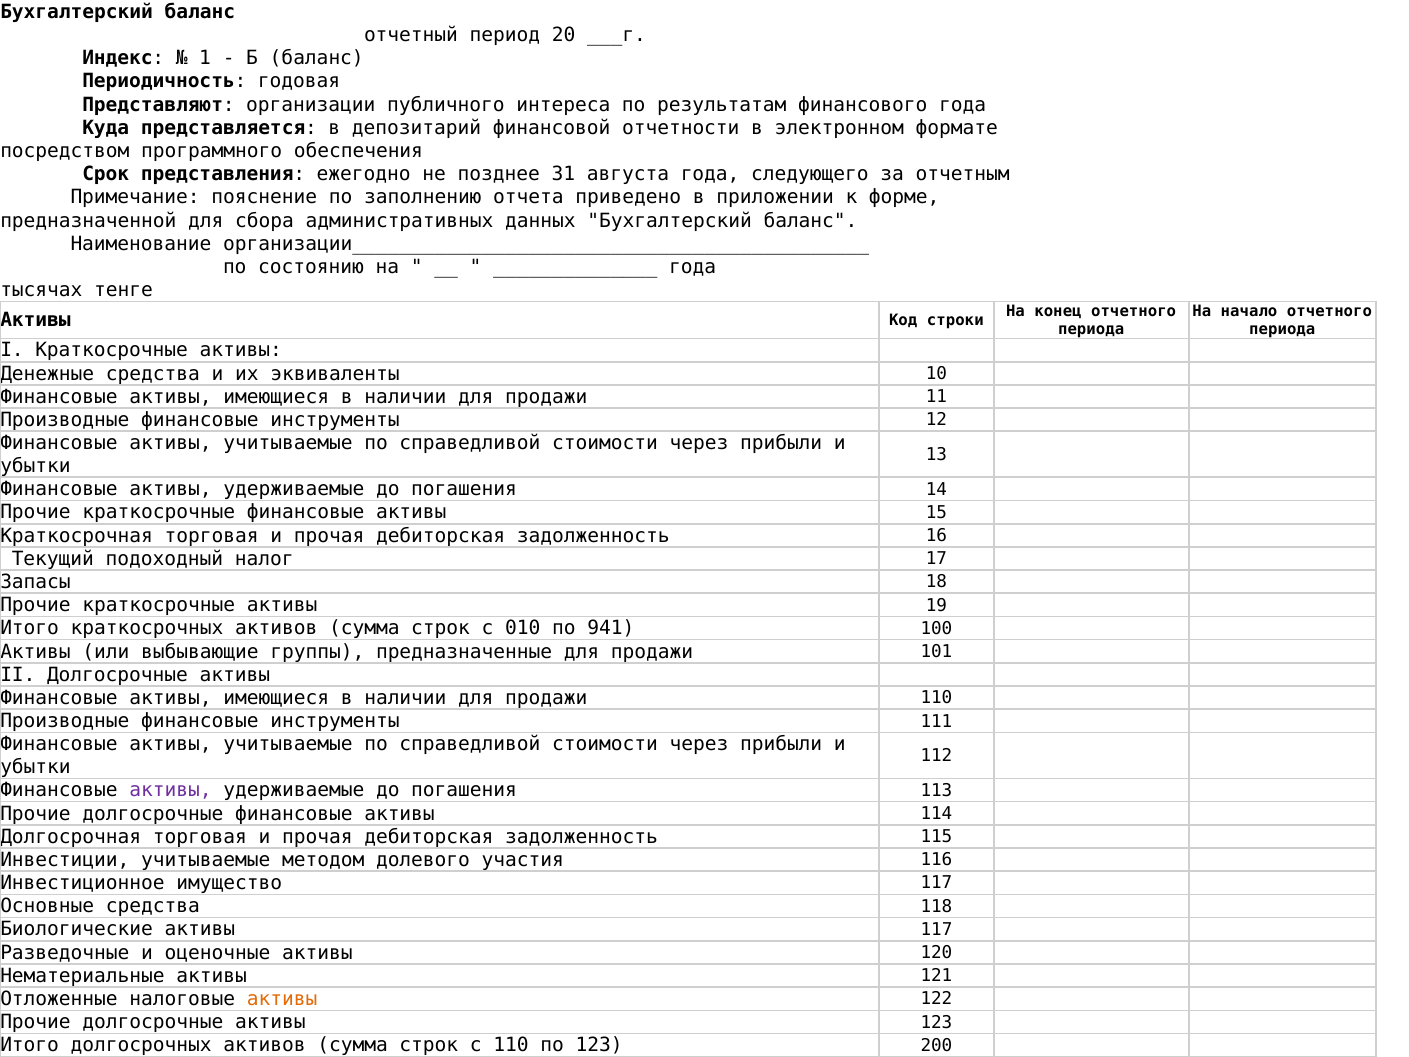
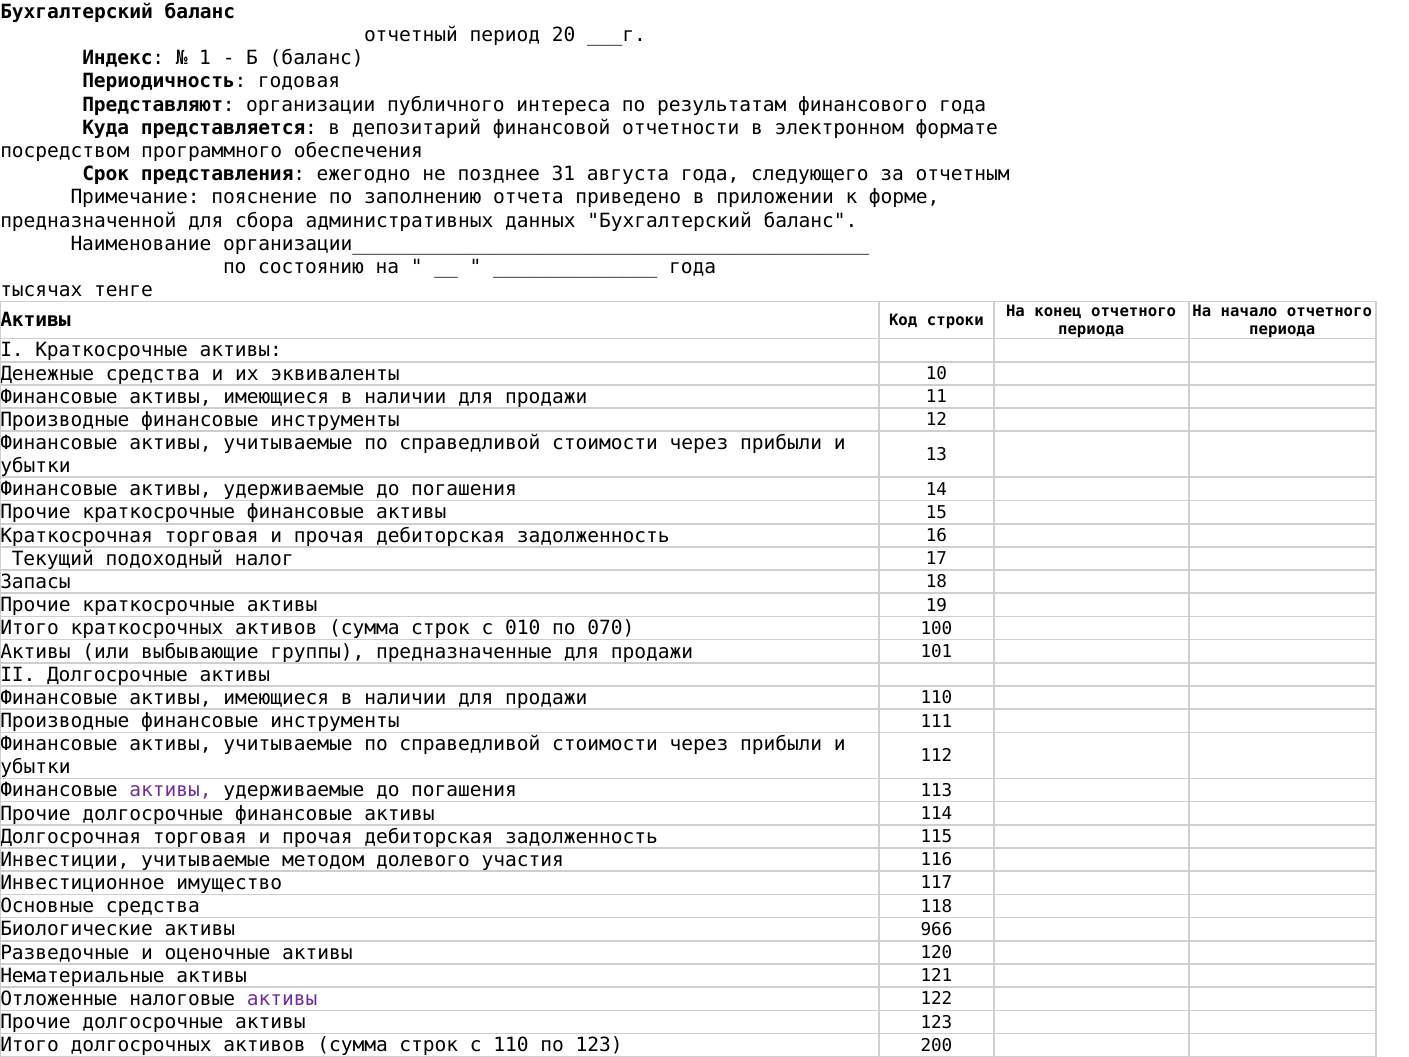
941: 941 -> 070 (611, 628)
активы 117: 117 -> 966 (936, 929)
активы colour: orange -> purple (282, 999)
